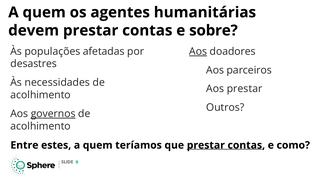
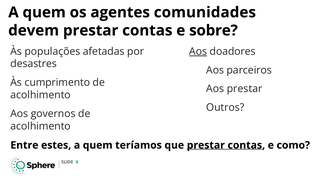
humanitárias: humanitárias -> comunidades (205, 12)
necessidades: necessidades -> cumprimento (57, 83)
governos underline: present -> none (53, 114)
